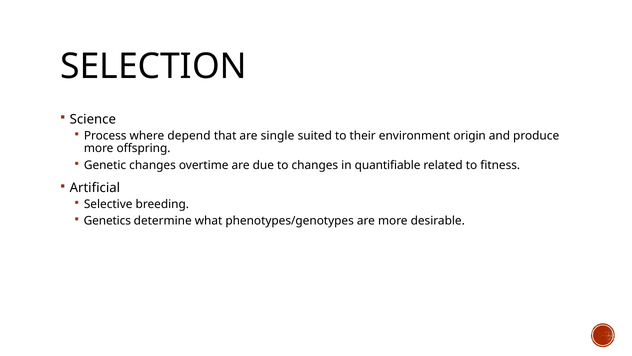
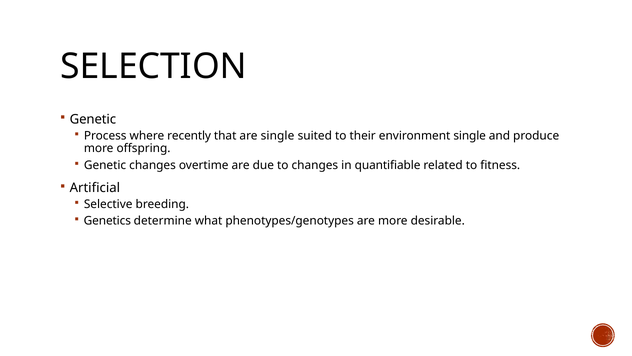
Science: Science -> Genetic (93, 119)
depend: depend -> recently (189, 136)
environment origin: origin -> single (470, 136)
